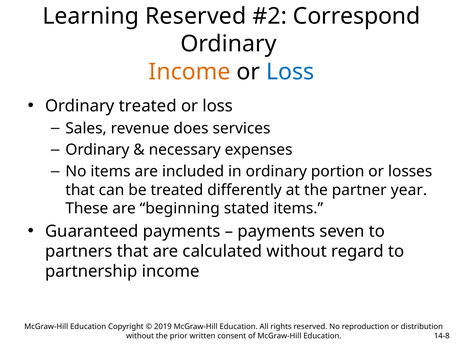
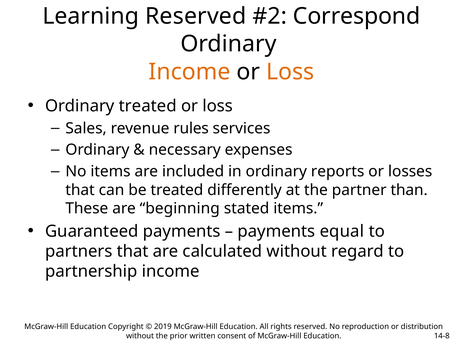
Loss colour: blue -> orange (290, 72)
does: does -> rules (191, 128)
portion: portion -> reports (338, 172)
year: year -> than (409, 190)
seven: seven -> equal (342, 231)
